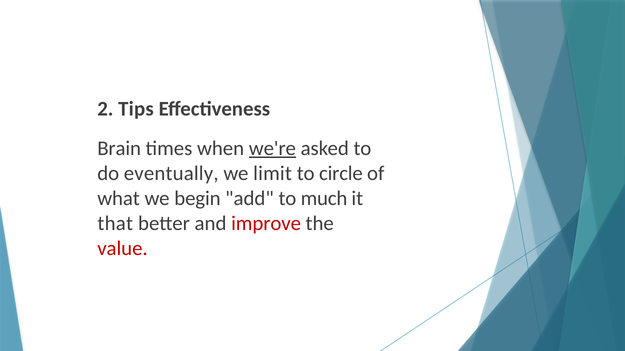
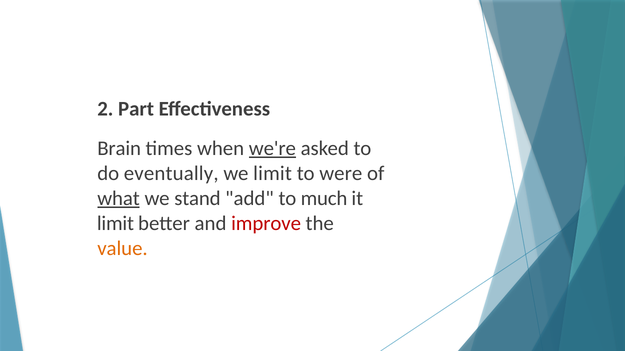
Tips: Tips -> Part (136, 109)
circle: circle -> were (341, 174)
what underline: none -> present (119, 199)
begin: begin -> stand (197, 199)
that: that -> limit (115, 224)
value colour: red -> orange (122, 249)
